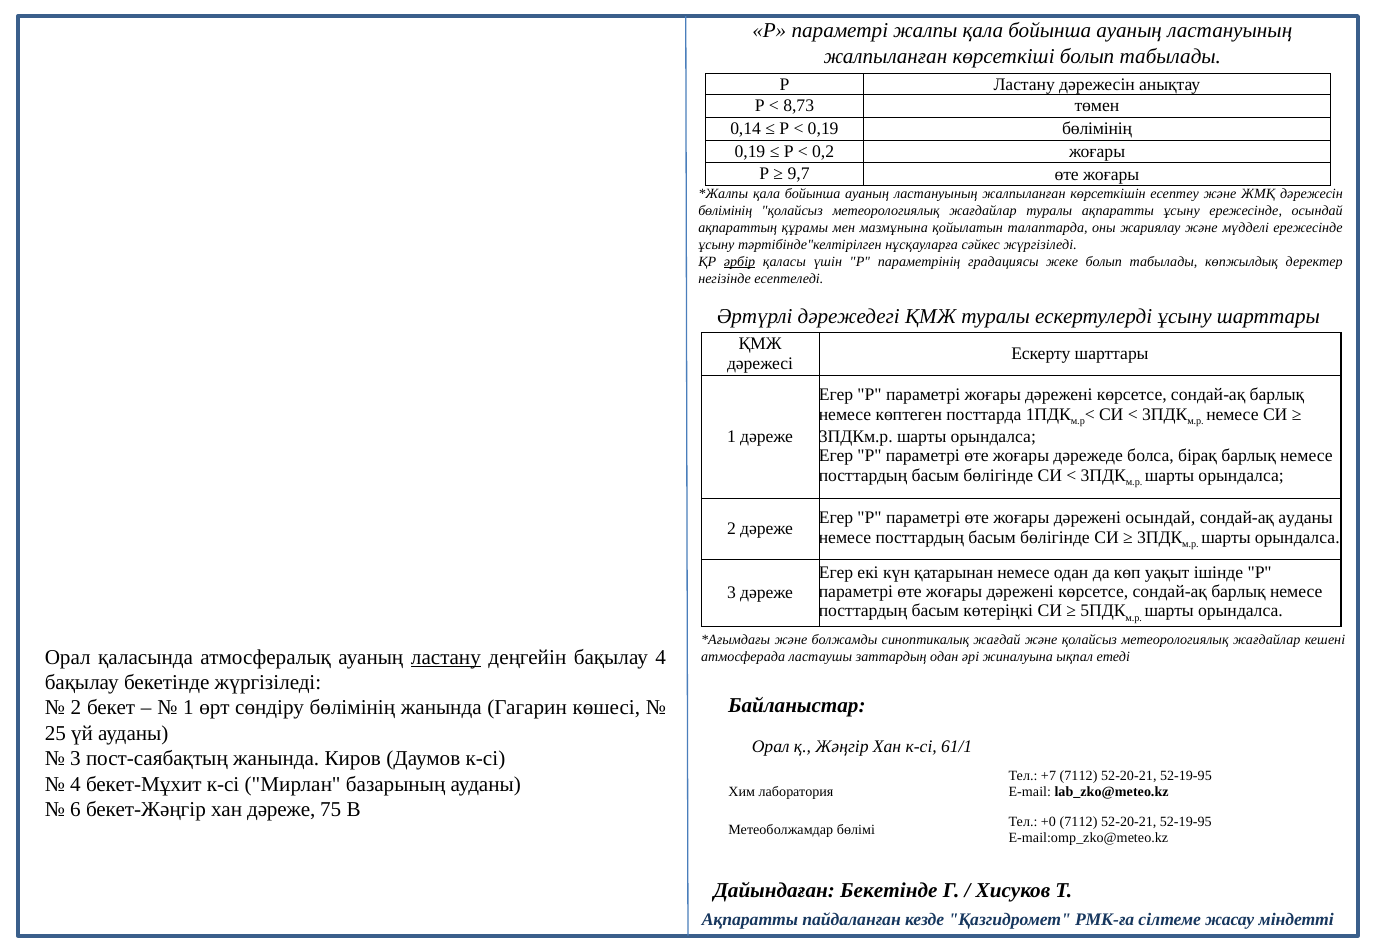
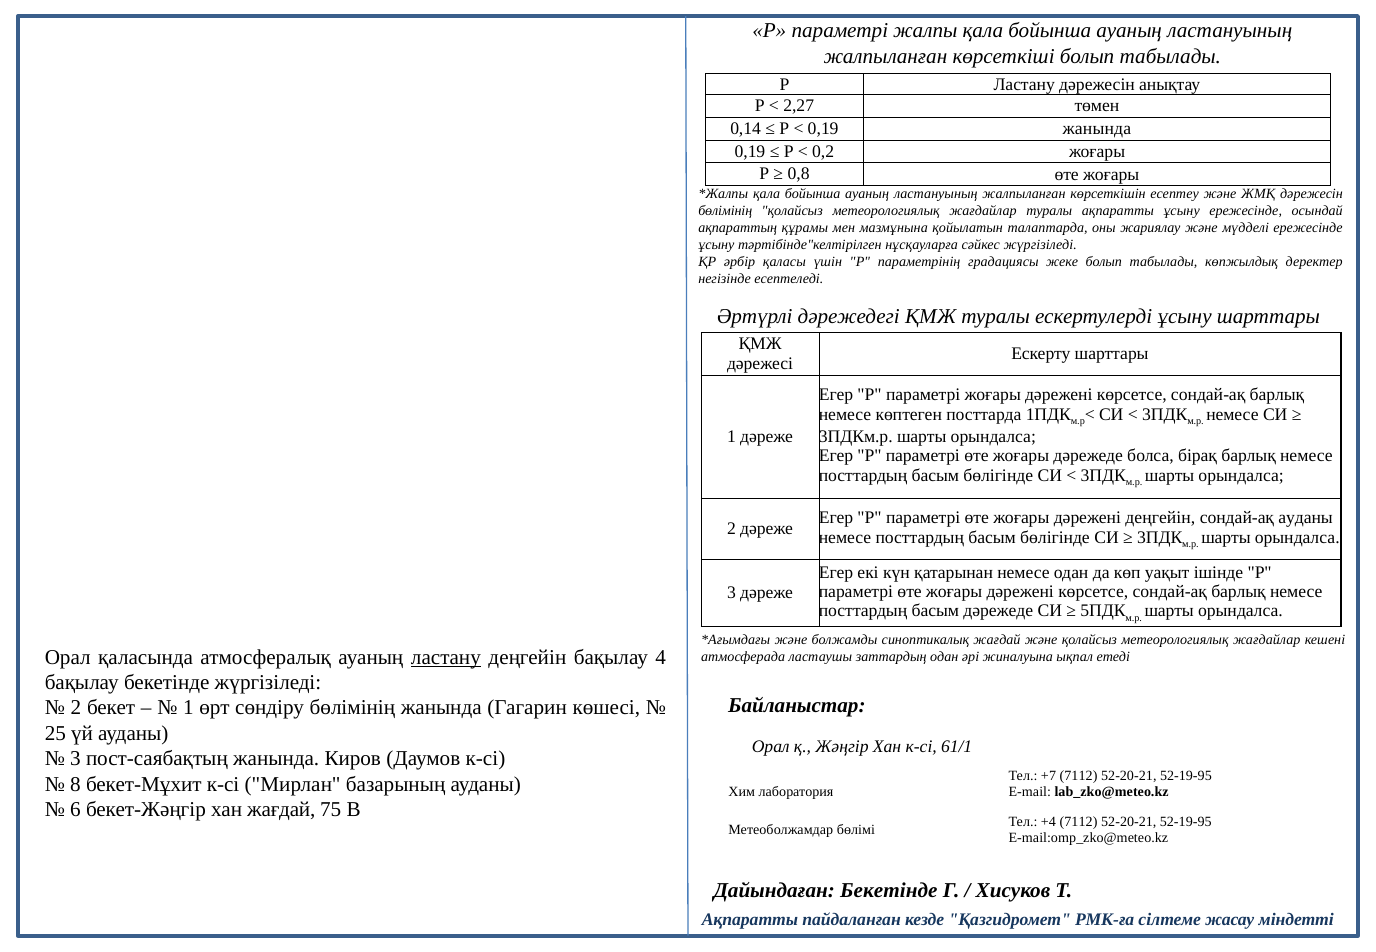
8,73: 8,73 -> 2,27 (799, 106)
0,19 бөлімінің: бөлімінің -> жанында (1097, 129)
9,7: 9,7 -> 0,8 (799, 174)
әрбір underline: present -> none (740, 262)
дәрежені осындай: осындай -> деңгейін (1160, 518)
басым көтеріңкі: көтеріңкі -> дәрежеде (998, 612)
4: 4 -> 8 (75, 785)
хан дәреже: дәреже -> жағдай (281, 810)
+0: +0 -> +4 (1048, 823)
